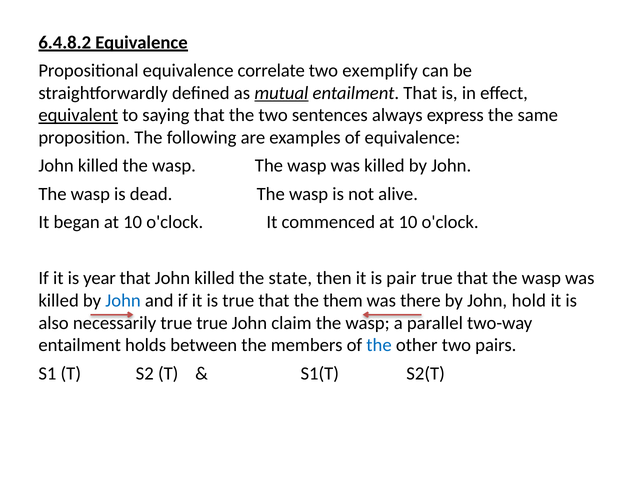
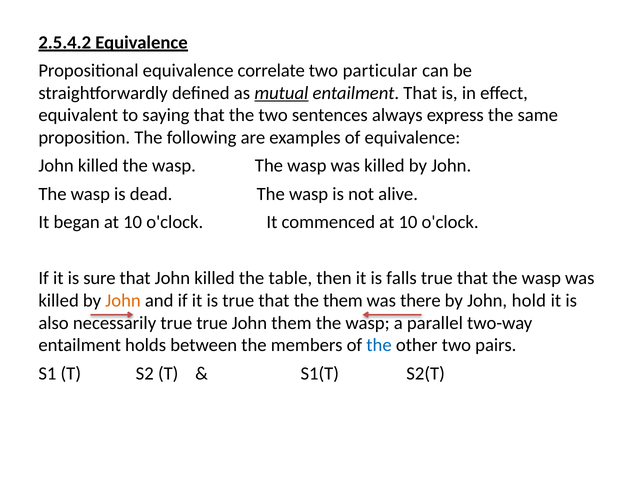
6.4.8.2: 6.4.8.2 -> 2.5.4.2 (65, 42)
exemplify: exemplify -> particular (380, 70)
equivalent underline: present -> none (78, 115)
year: year -> sure (99, 278)
state: state -> table (290, 278)
pair: pair -> falls (402, 278)
John colour: blue -> orange (123, 301)
John claim: claim -> them (291, 323)
